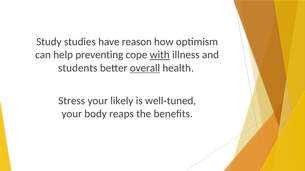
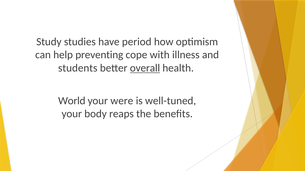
reason: reason -> period (137, 42)
with underline: present -> none (160, 55)
Stress: Stress -> World (72, 101)
likely: likely -> were (122, 101)
